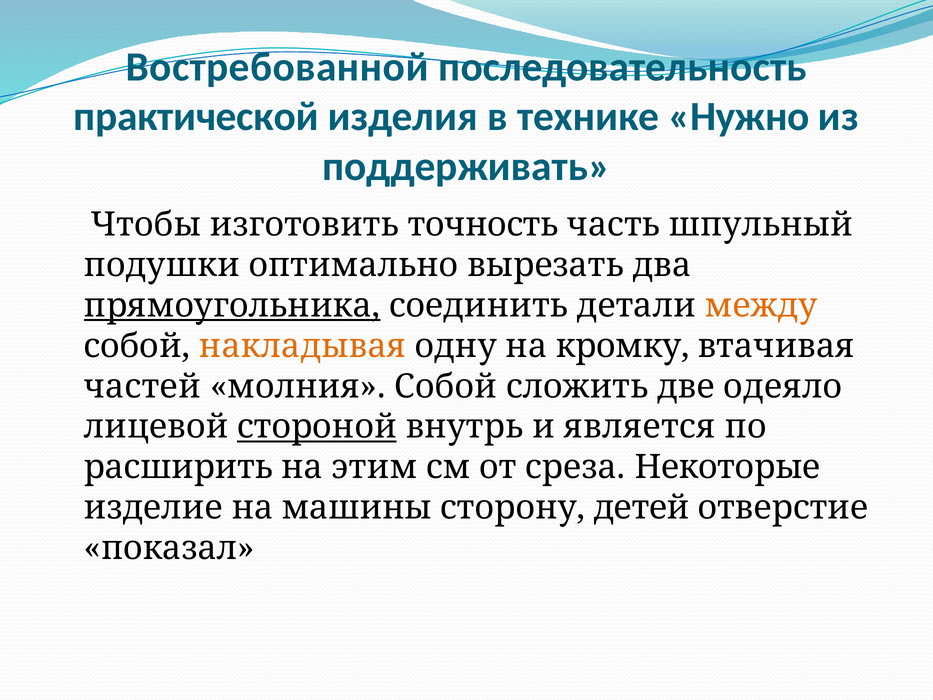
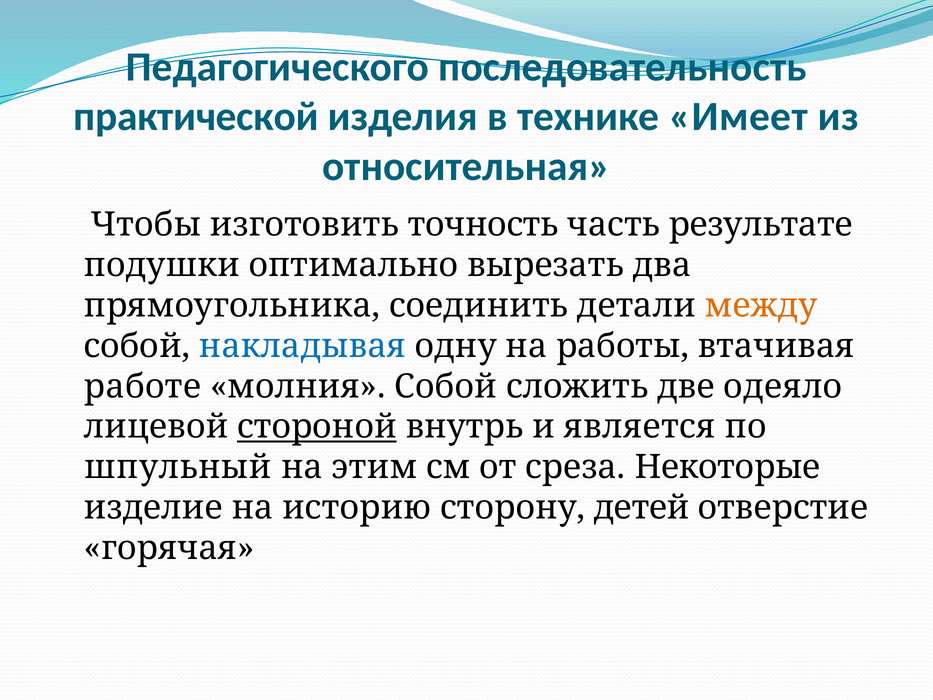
Востребованной: Востребованной -> Педагогического (277, 67)
Нужно: Нужно -> Имеет (738, 117)
поддерживать: поддерживать -> относительная (466, 167)
шпульный: шпульный -> результате (761, 225)
прямоугольника underline: present -> none (232, 305)
накладывая colour: orange -> blue (302, 346)
кромку: кромку -> работы (623, 346)
частей: частей -> работе (142, 386)
расширить: расширить -> шпульный (178, 467)
машины: машины -> историю (357, 508)
показал: показал -> горячая (169, 548)
